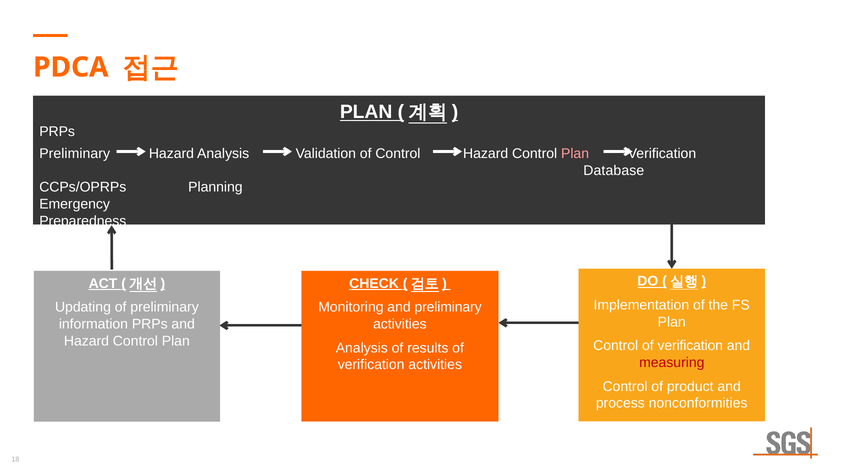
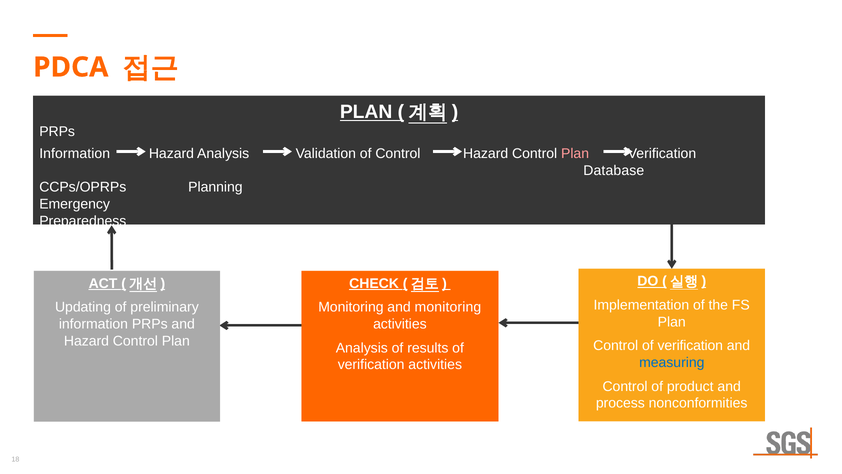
Preliminary: Preliminary -> Information (75, 153)
and preliminary: preliminary -> monitoring (448, 307)
measuring colour: red -> blue (672, 362)
